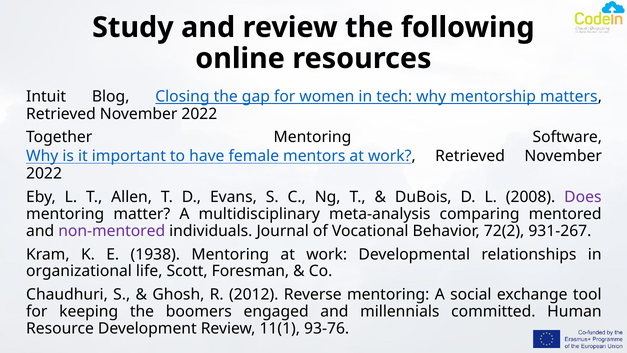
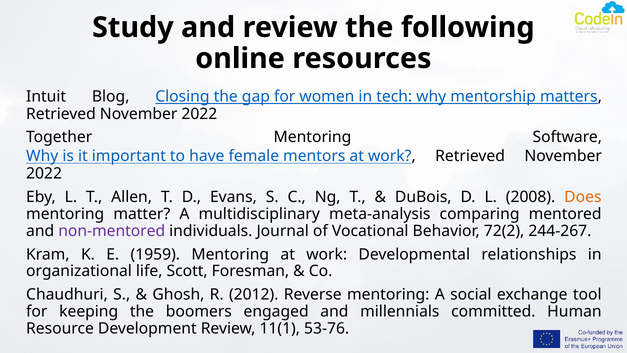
Does colour: purple -> orange (583, 197)
931-267: 931-267 -> 244-267 (560, 231)
1938: 1938 -> 1959 (155, 254)
93-76: 93-76 -> 53-76 (327, 328)
